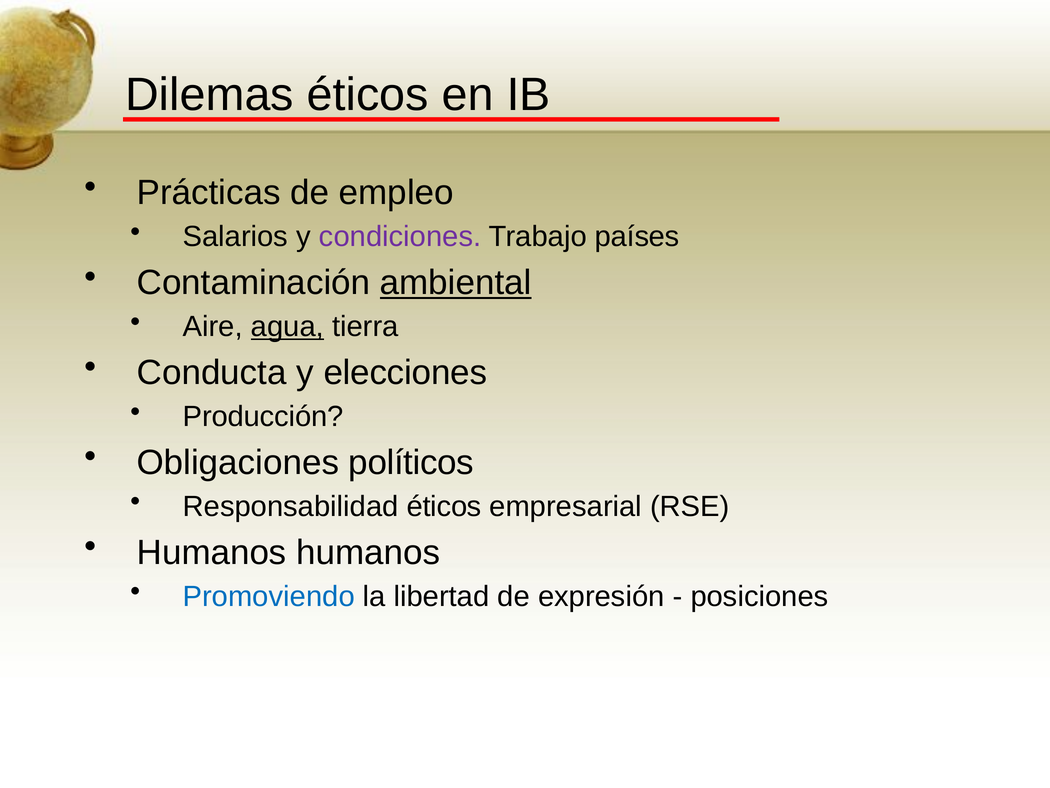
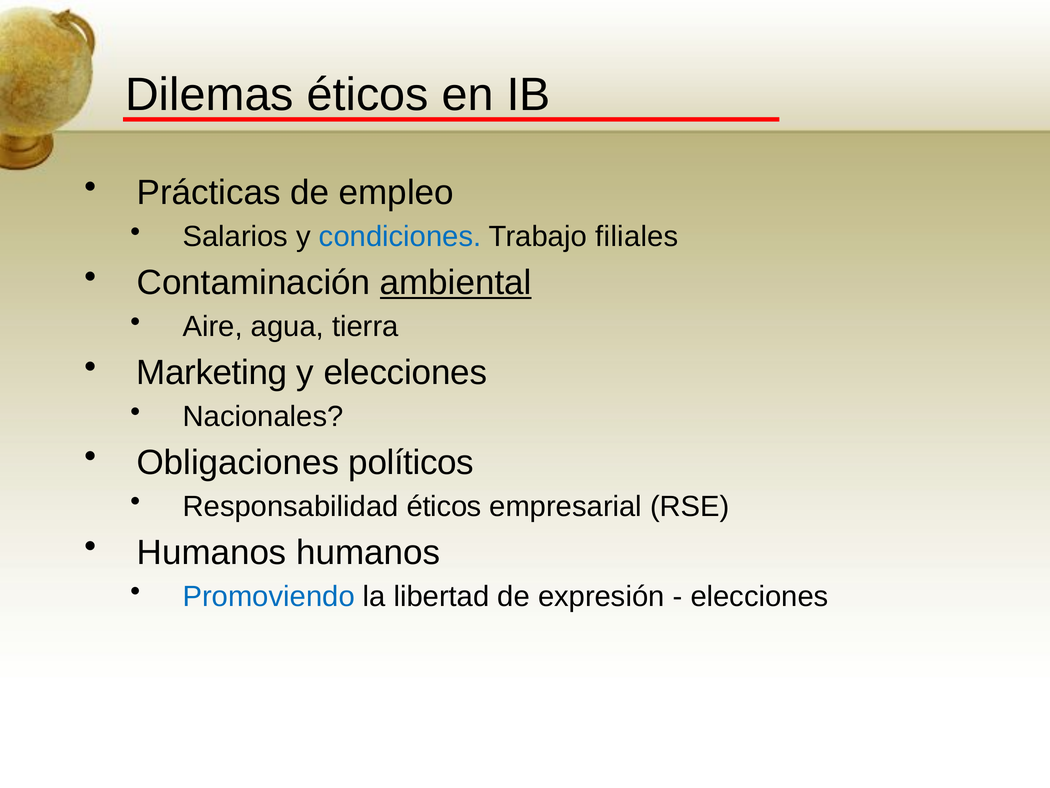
condiciones colour: purple -> blue (400, 237)
países: países -> filiales (637, 237)
agua underline: present -> none (287, 327)
Conducta: Conducta -> Marketing (212, 372)
Producción: Producción -> Nacionales (263, 416)
posiciones: posiciones -> elecciones (759, 596)
